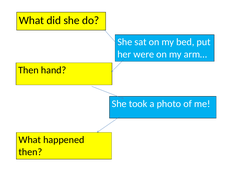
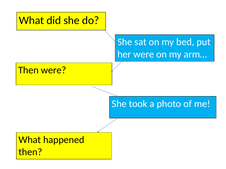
Then hand: hand -> were (54, 70)
